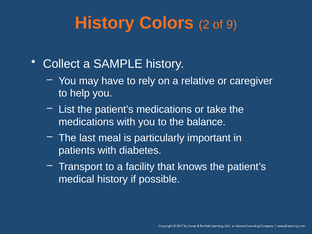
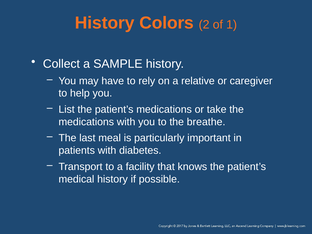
9: 9 -> 1 (232, 25)
balance: balance -> breathe (206, 122)
